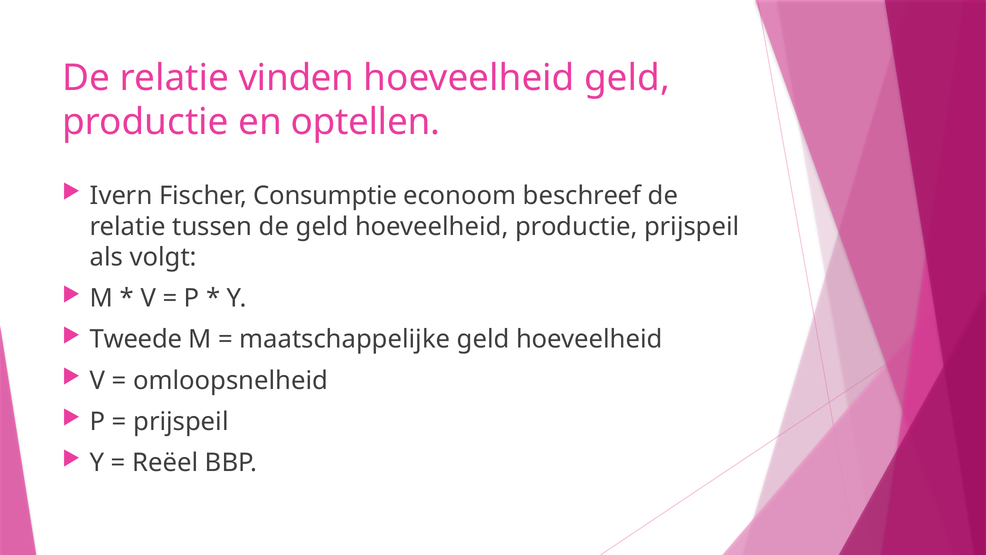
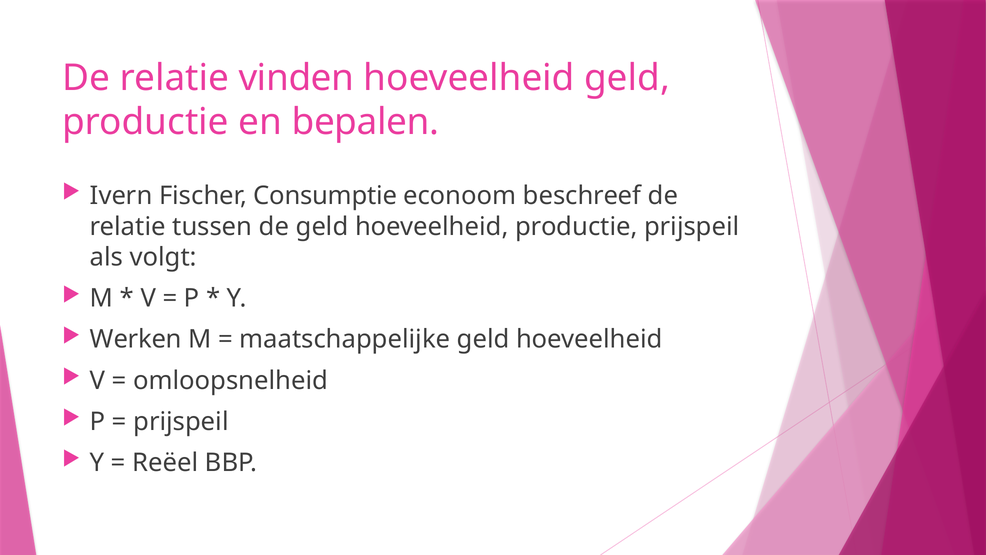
optellen: optellen -> bepalen (365, 122)
Tweede: Tweede -> Werken (136, 339)
